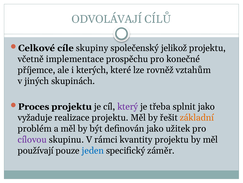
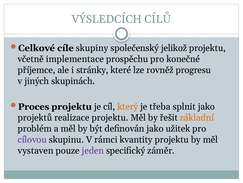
ODVOLÁVAJÍ: ODVOLÁVAJÍ -> VÝSLEDCÍCH (107, 19)
kterých: kterých -> stránky (92, 70)
vztahům: vztahům -> progresu (193, 70)
který colour: purple -> orange (128, 106)
vyžaduje: vyžaduje -> projektů (35, 117)
používají: používají -> vystaven (36, 150)
jeden colour: blue -> purple (93, 150)
